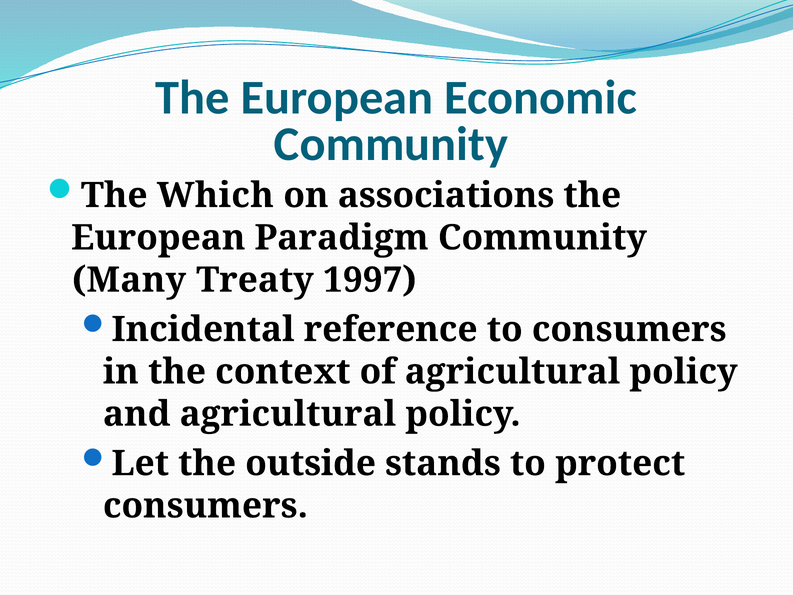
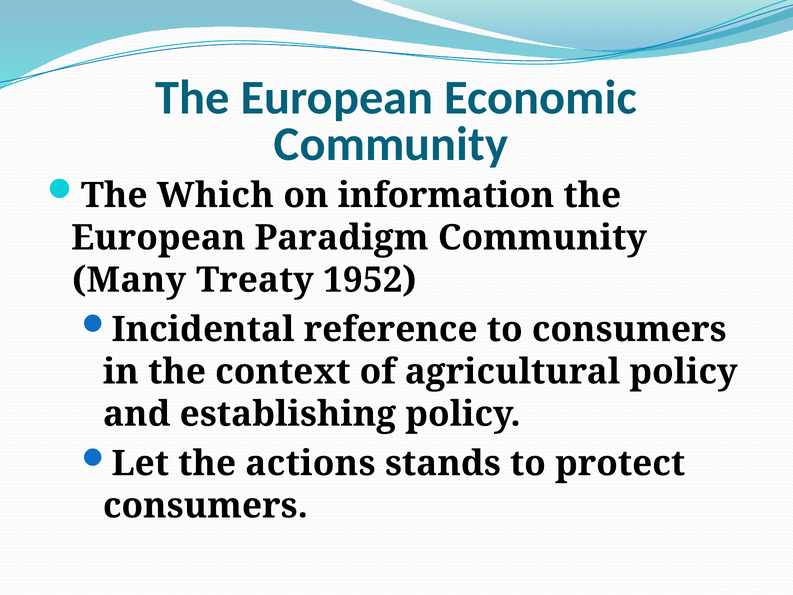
associations: associations -> information (446, 195)
1997: 1997 -> 1952 (370, 280)
and agricultural: agricultural -> establishing (288, 414)
outside: outside -> actions (310, 463)
